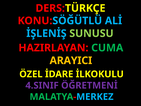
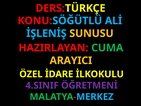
SUNUSU colour: light green -> yellow (91, 33)
